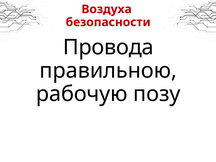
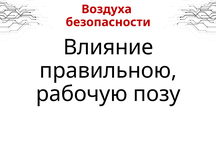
Провода: Провода -> Влияние (108, 47)
